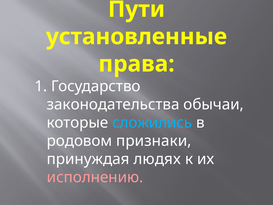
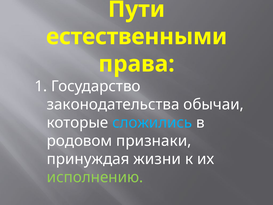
установленные: установленные -> естественными (137, 37)
людях: людях -> жизни (157, 159)
исполнению colour: pink -> light green (95, 177)
